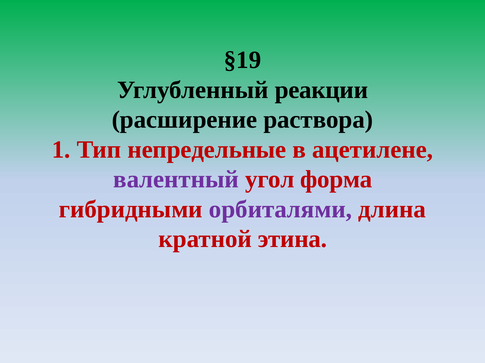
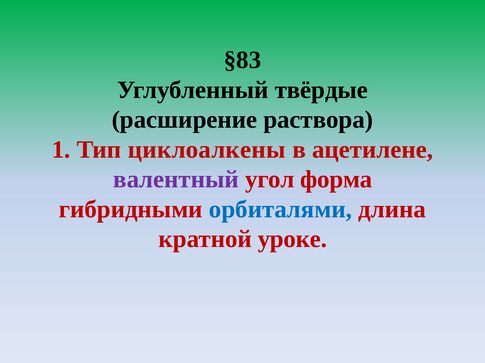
§19: §19 -> §83 (243, 60)
реакции: реакции -> твёрдые (321, 90)
непредельные: непредельные -> циклоалкены (207, 150)
орбиталями colour: purple -> blue (280, 210)
этина: этина -> уроке (292, 240)
